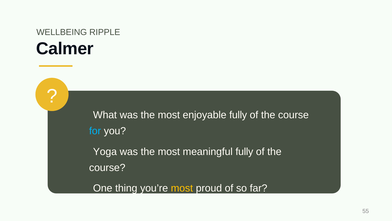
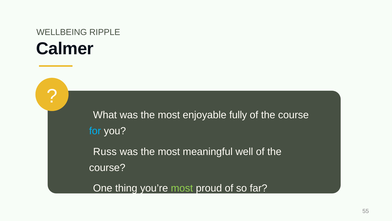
Yoga: Yoga -> Russ (105, 151)
meaningful fully: fully -> well (244, 151)
most colour: yellow -> light green (182, 188)
